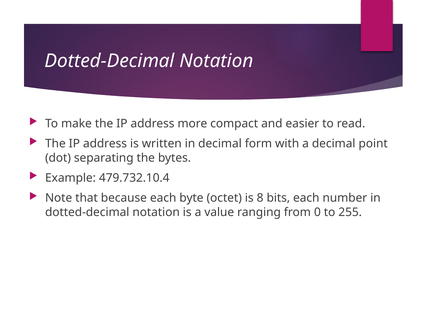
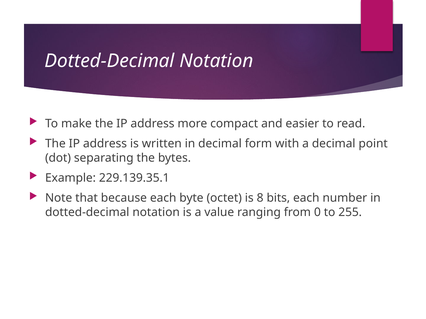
479.732.10.4: 479.732.10.4 -> 229.139.35.1 (134, 178)
